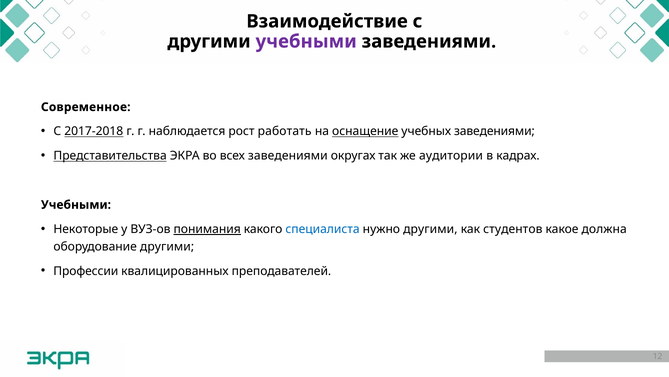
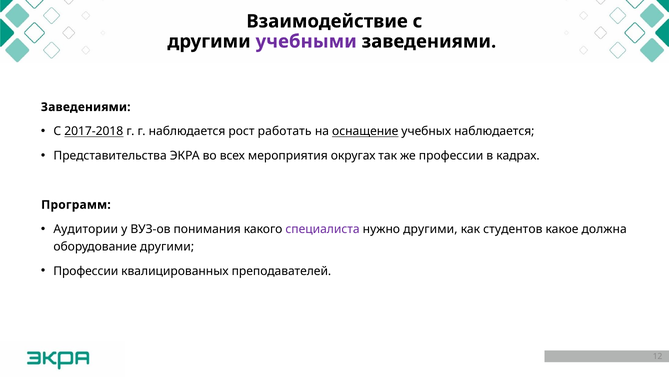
Современное: Современное -> Заведениями (86, 107)
учебных заведениями: заведениями -> наблюдается (494, 131)
Представительства underline: present -> none (110, 156)
всех заведениями: заведениями -> мероприятия (288, 156)
же аудитории: аудитории -> профессии (451, 156)
Учебными: Учебными -> Программ (76, 204)
Некоторые: Некоторые -> Аудитории (86, 229)
понимания underline: present -> none (207, 229)
специалиста colour: blue -> purple (323, 229)
